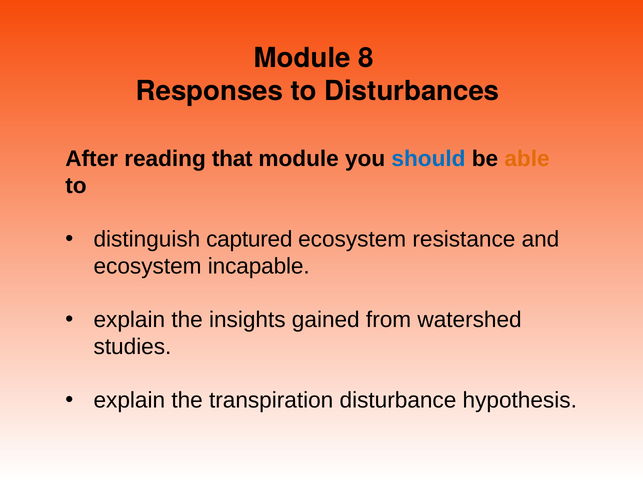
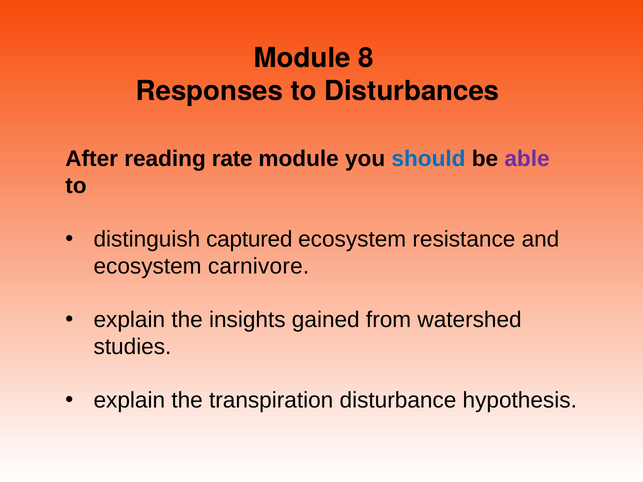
that: that -> rate (232, 159)
able colour: orange -> purple (527, 159)
incapable: incapable -> carnivore (259, 267)
